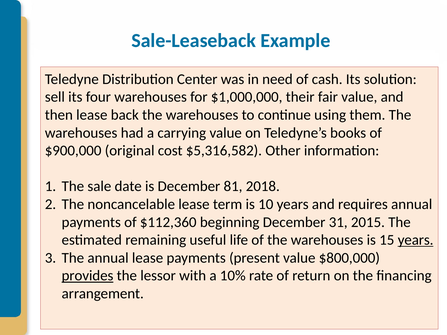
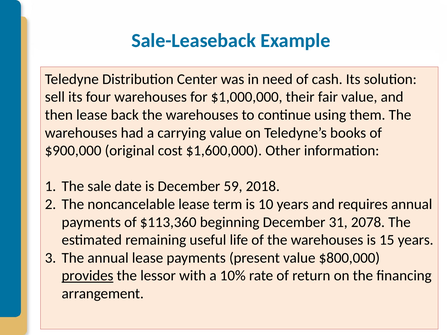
$5,316,582: $5,316,582 -> $1,600,000 (224, 151)
81: 81 -> 59 (233, 186)
$112,360: $112,360 -> $113,360 (168, 222)
2015: 2015 -> 2078 (368, 222)
years underline: present -> none (416, 240)
